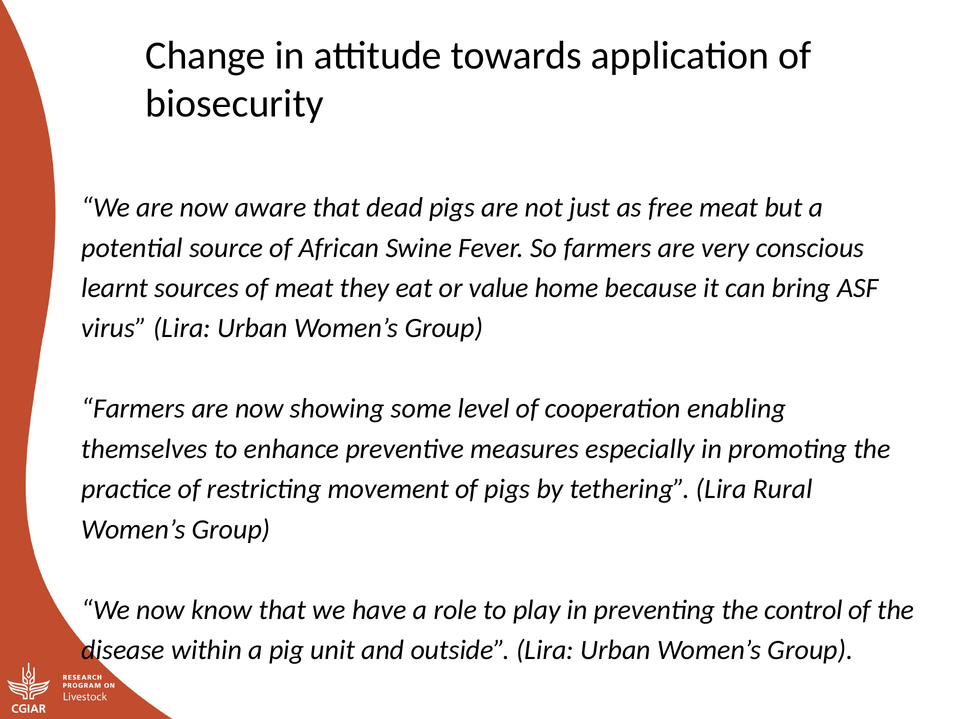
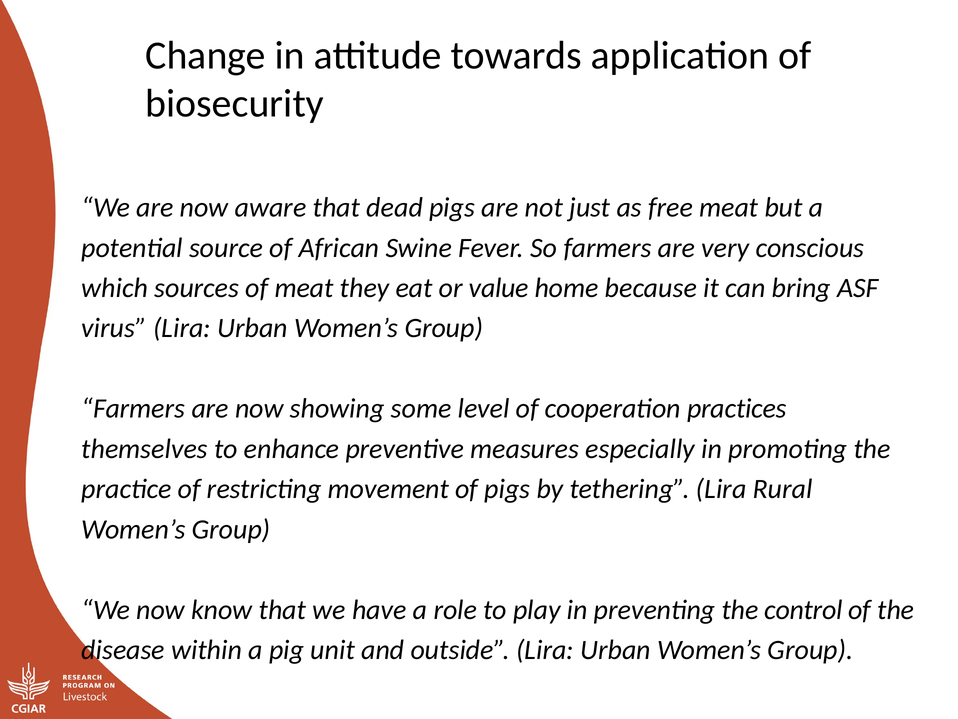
learnt: learnt -> which (115, 288)
enabling: enabling -> practices (737, 408)
